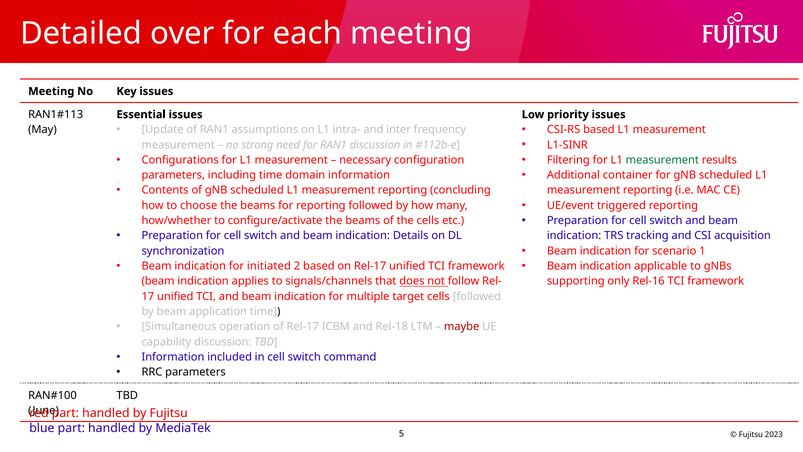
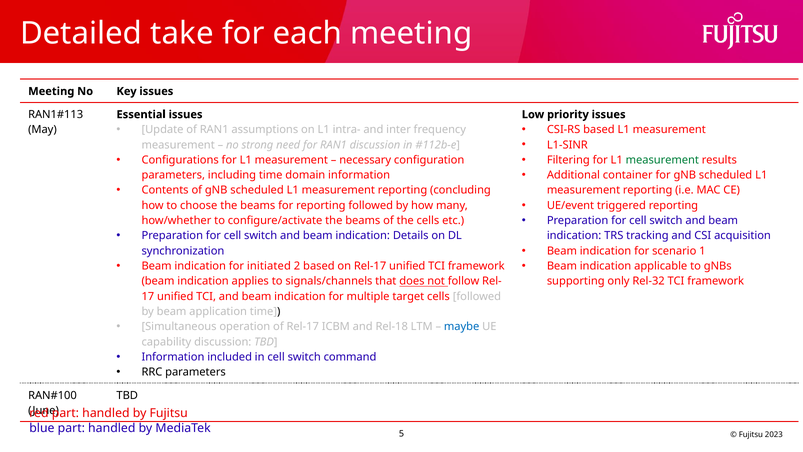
over: over -> take (182, 33)
Rel-16: Rel-16 -> Rel-32 (649, 281)
maybe colour: red -> blue (462, 326)
